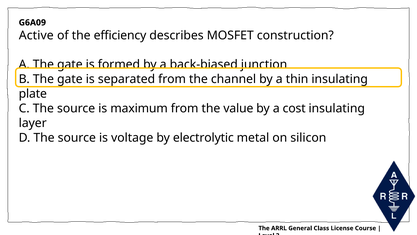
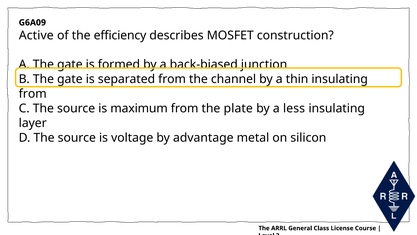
plate: plate -> from (33, 94)
value: value -> plate (238, 108)
cost: cost -> less (294, 108)
electrolytic: electrolytic -> advantage (203, 138)
